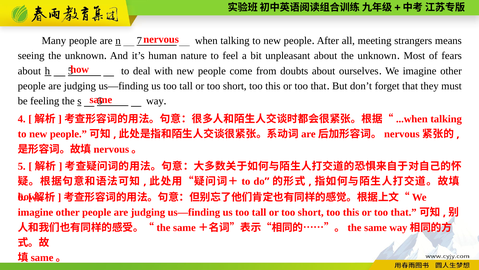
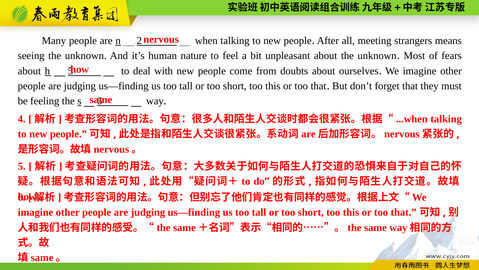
7: 7 -> 2 (139, 41)
